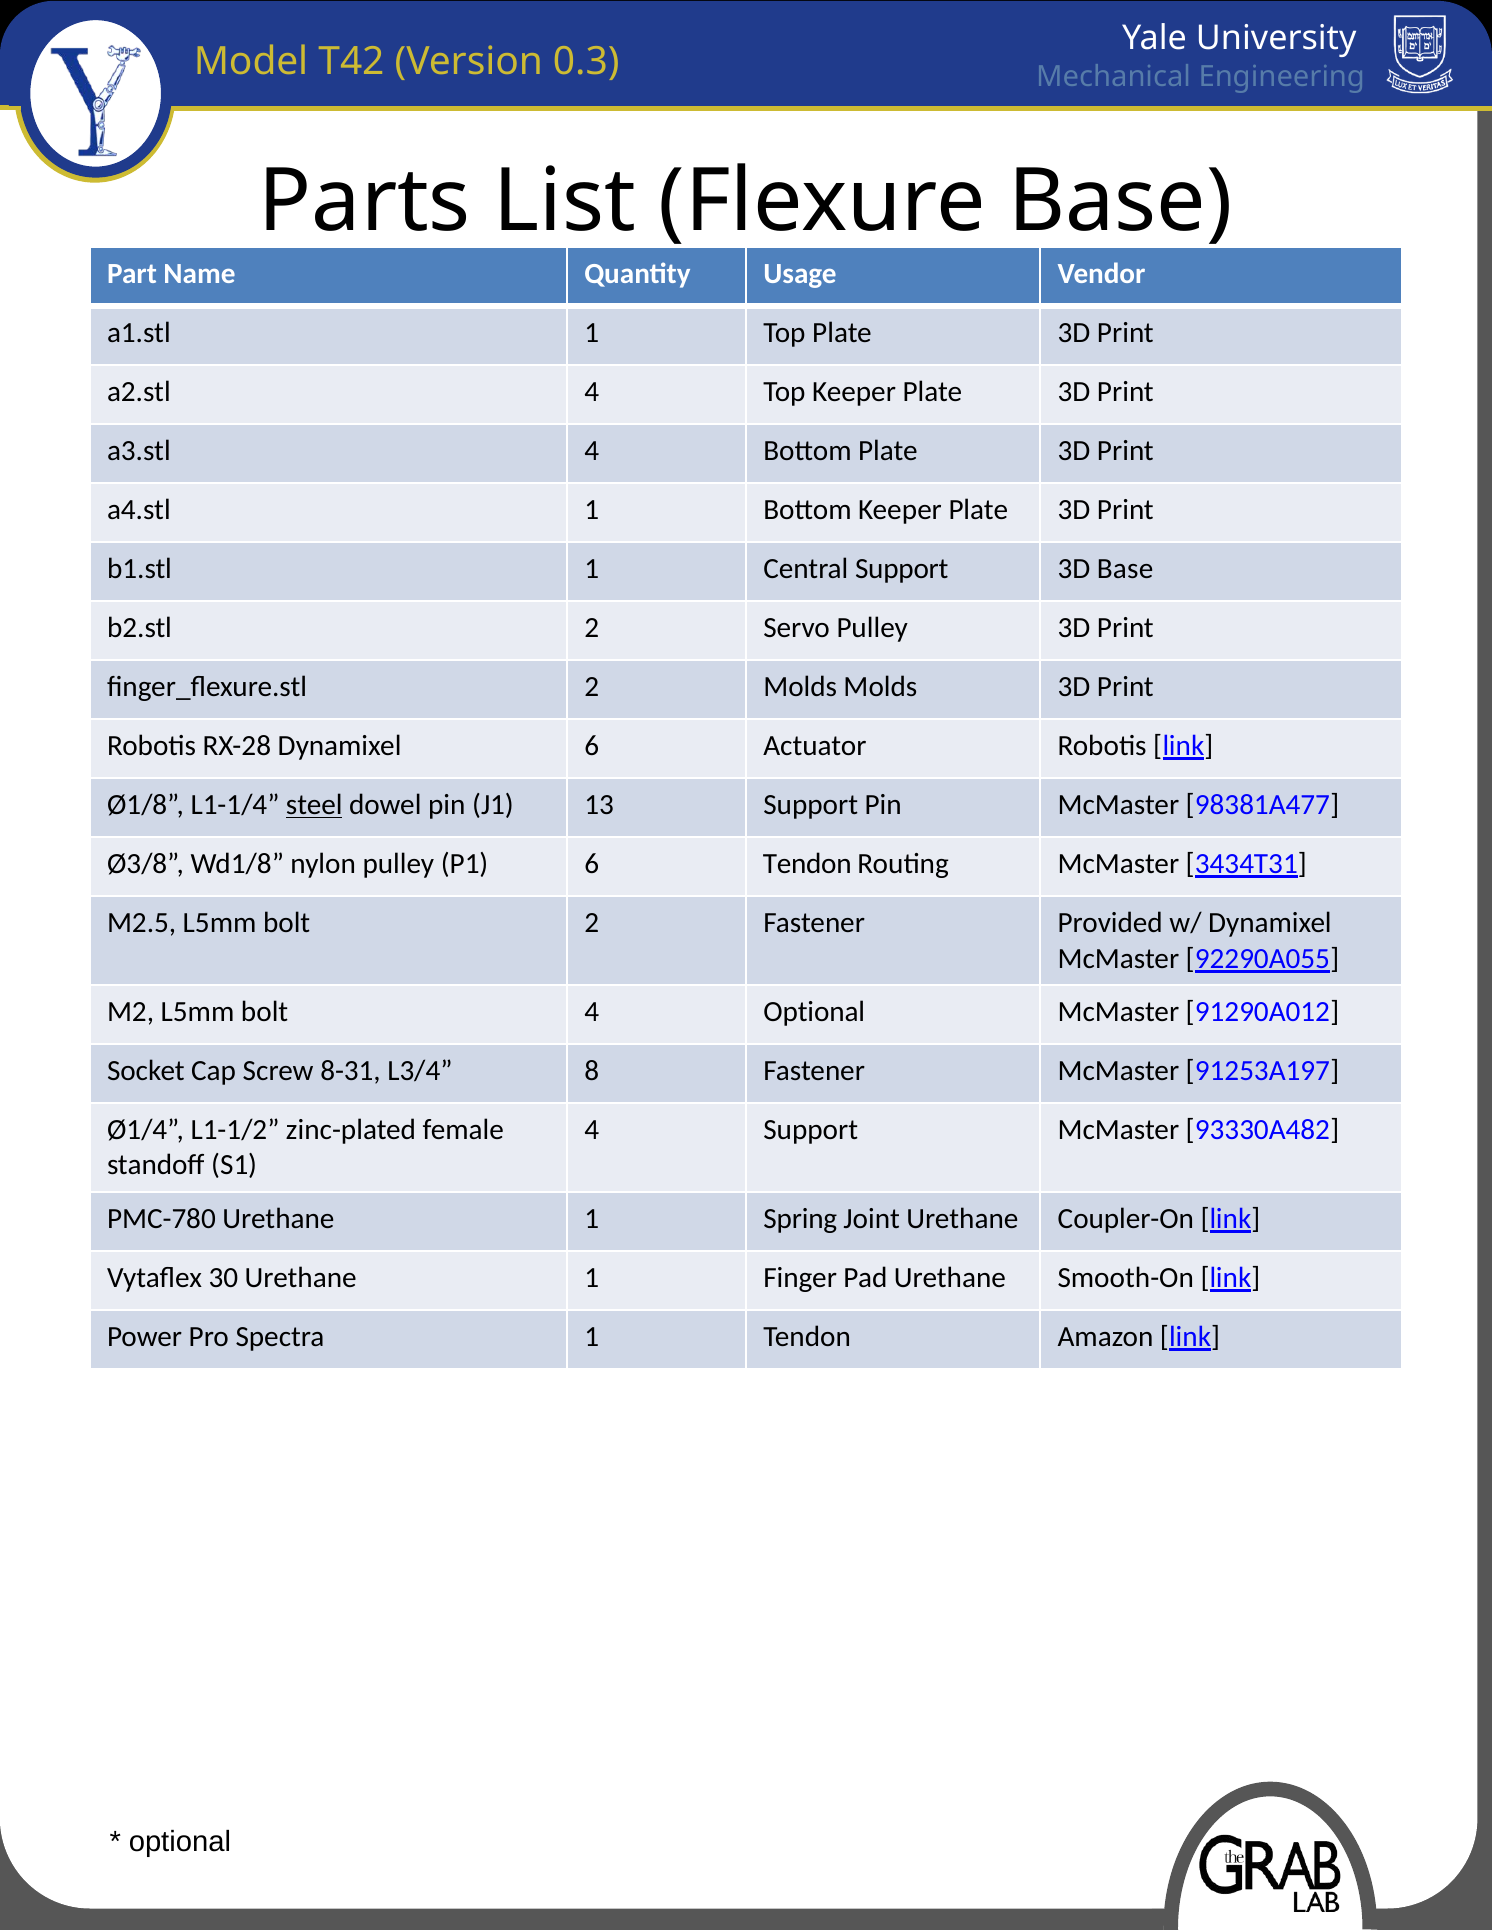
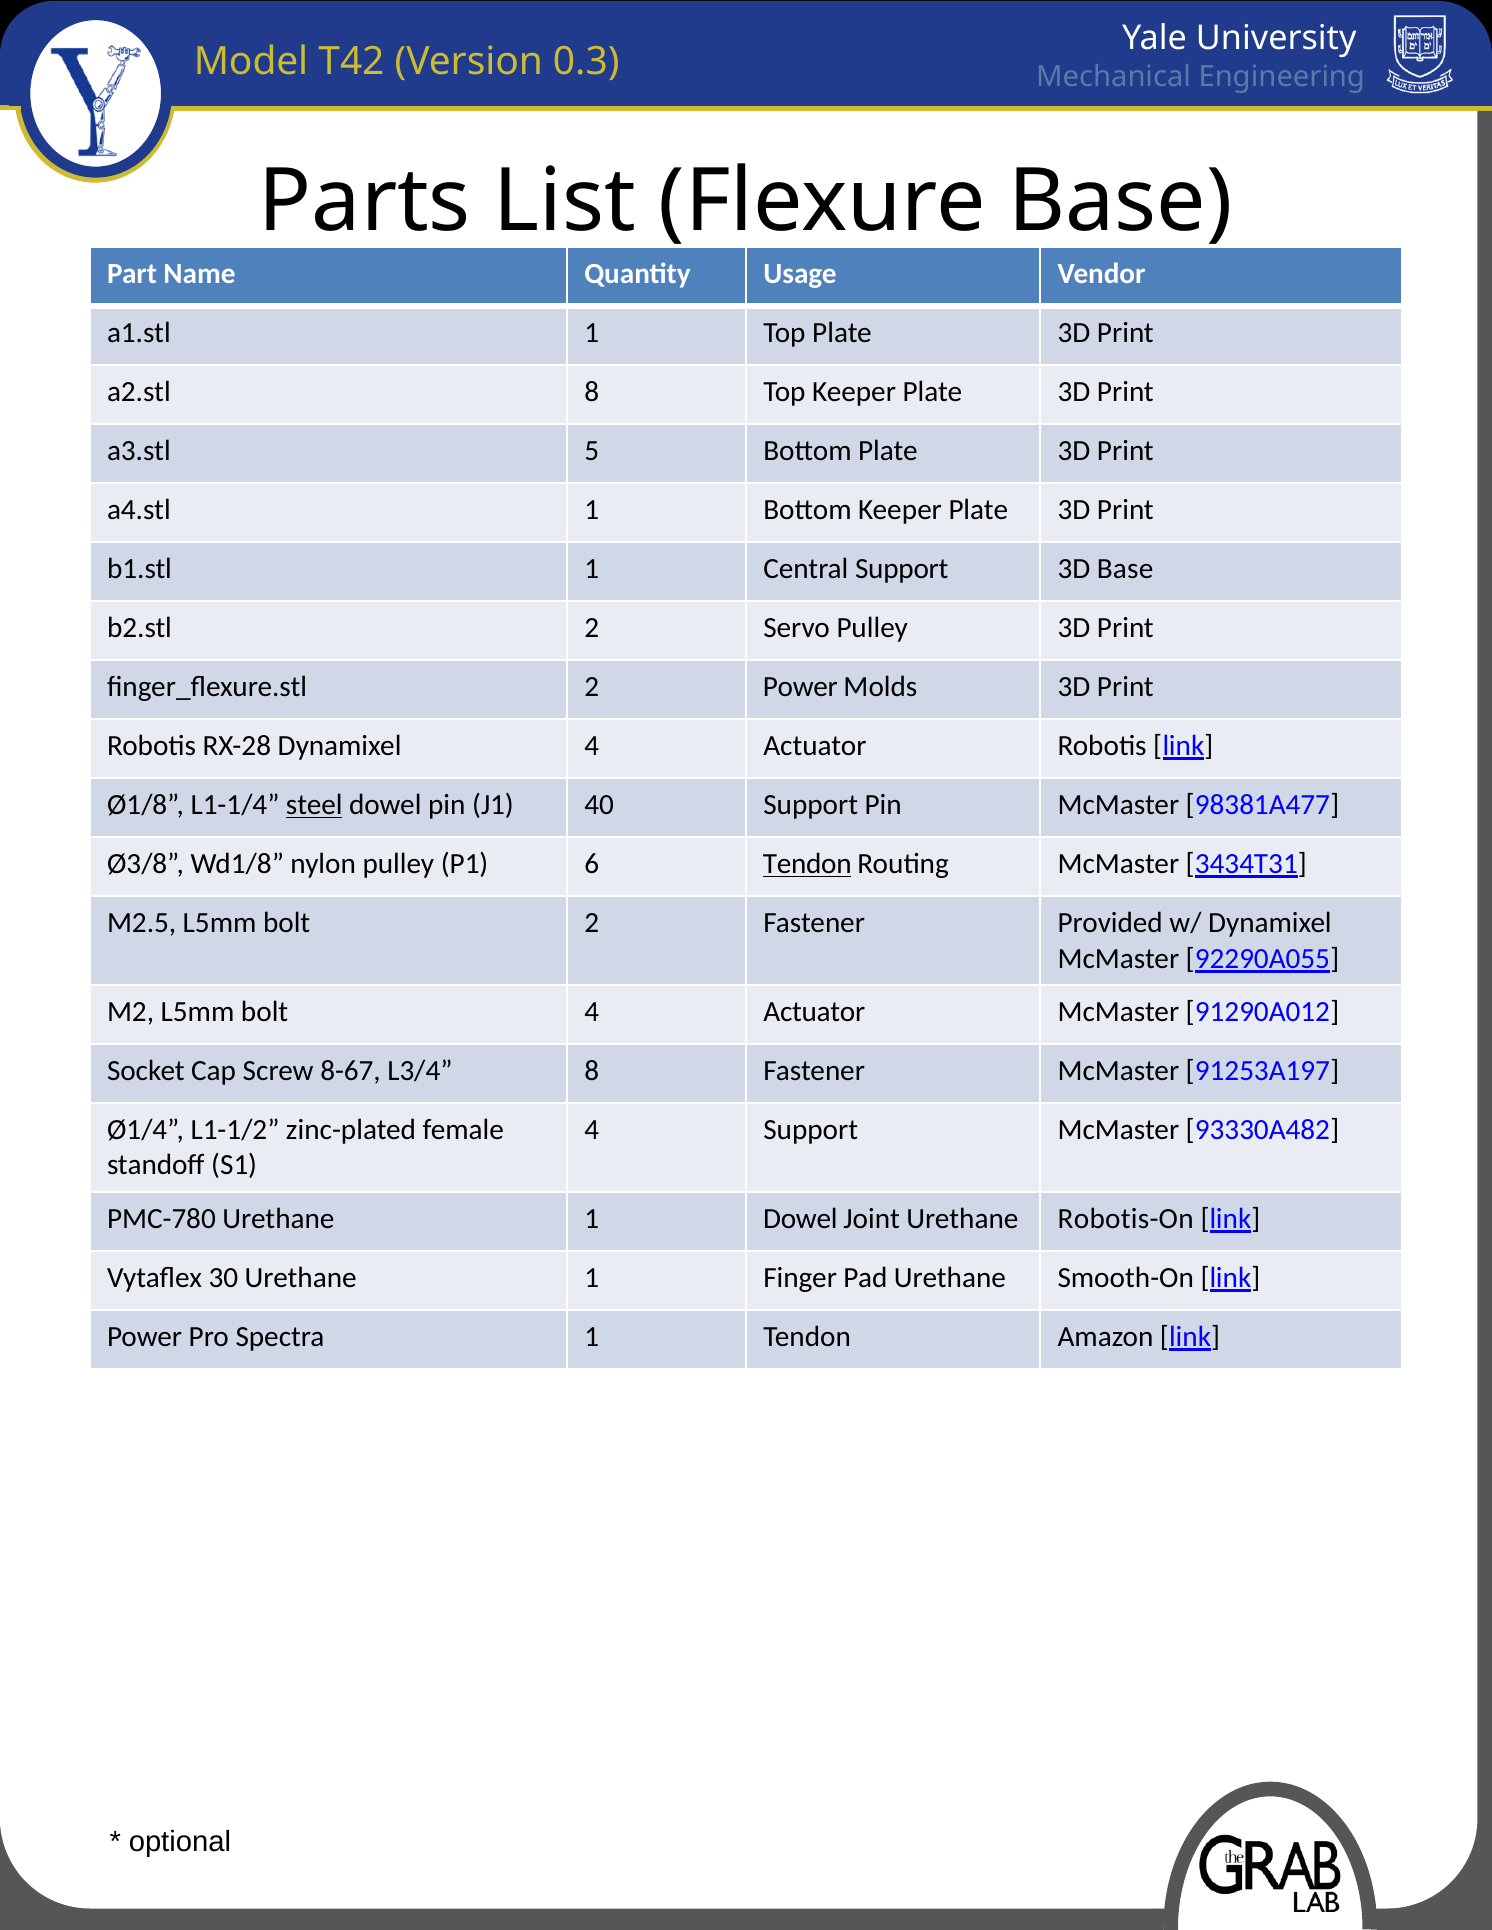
a2.stl 4: 4 -> 8 (592, 392)
a3.stl 4: 4 -> 5 (592, 451)
2 Molds: Molds -> Power (800, 687)
Dynamixel 6: 6 -> 4 (592, 746)
13: 13 -> 40 (599, 805)
Tendon underline: none -> present (807, 864)
bolt 4 Optional: Optional -> Actuator (814, 1012)
8-31: 8-31 -> 8-67 (350, 1071)
1 Spring: Spring -> Dowel (800, 1219)
Coupler-On: Coupler-On -> Robotis-On (1126, 1219)
